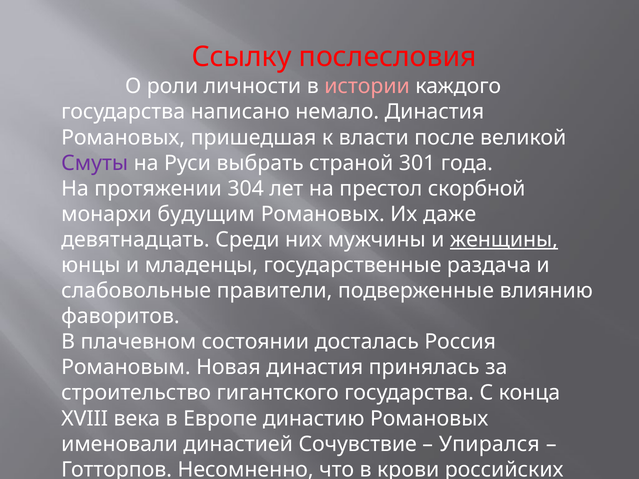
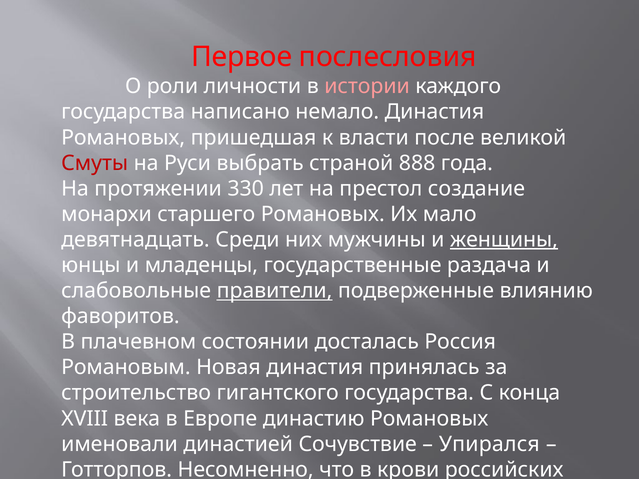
Ссылку: Ссылку -> Первое (242, 57)
Смуты colour: purple -> red (95, 163)
301: 301 -> 888 (417, 163)
304: 304 -> 330 (246, 189)
скорбной: скорбной -> создание (476, 189)
будущим: будущим -> старшего (206, 214)
даже: даже -> мало (450, 214)
правители underline: none -> present (275, 291)
